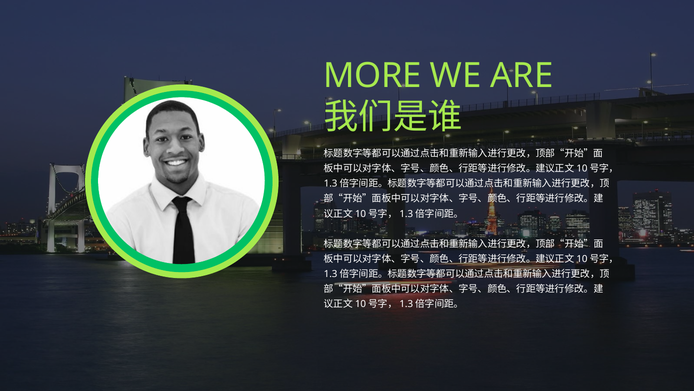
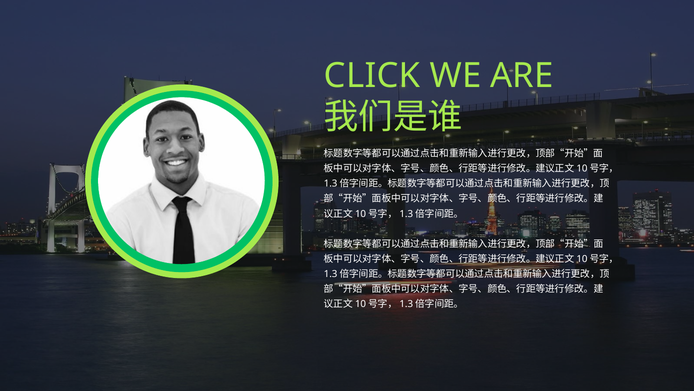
MORE: MORE -> CLICK (372, 76)
